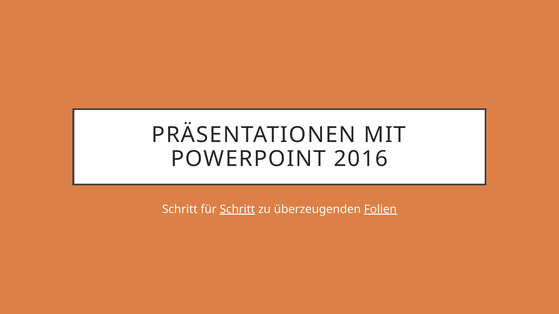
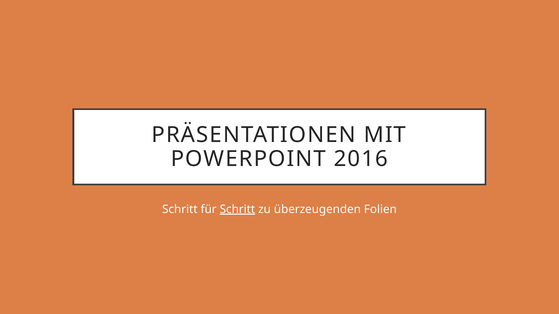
Folien underline: present -> none (380, 209)
